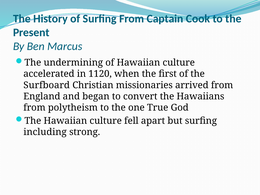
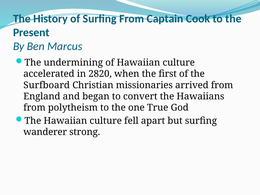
1120: 1120 -> 2820 (100, 74)
including: including -> wanderer (45, 132)
